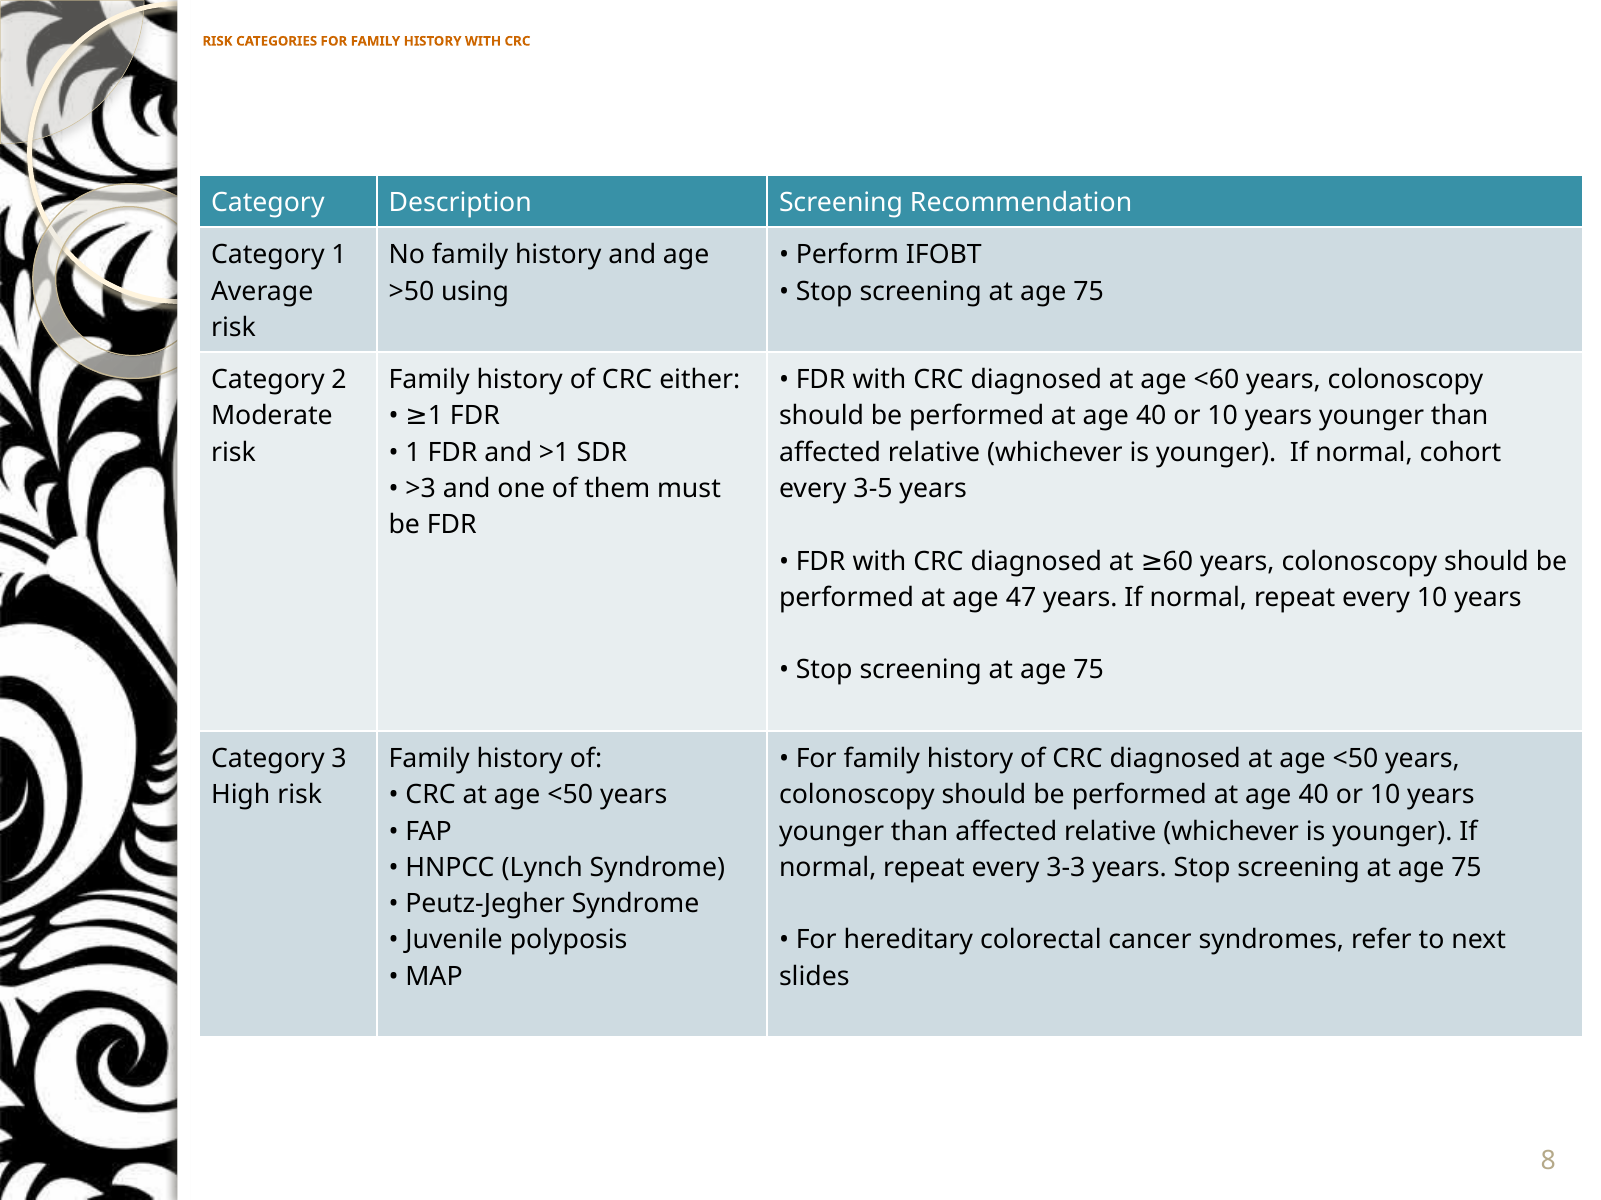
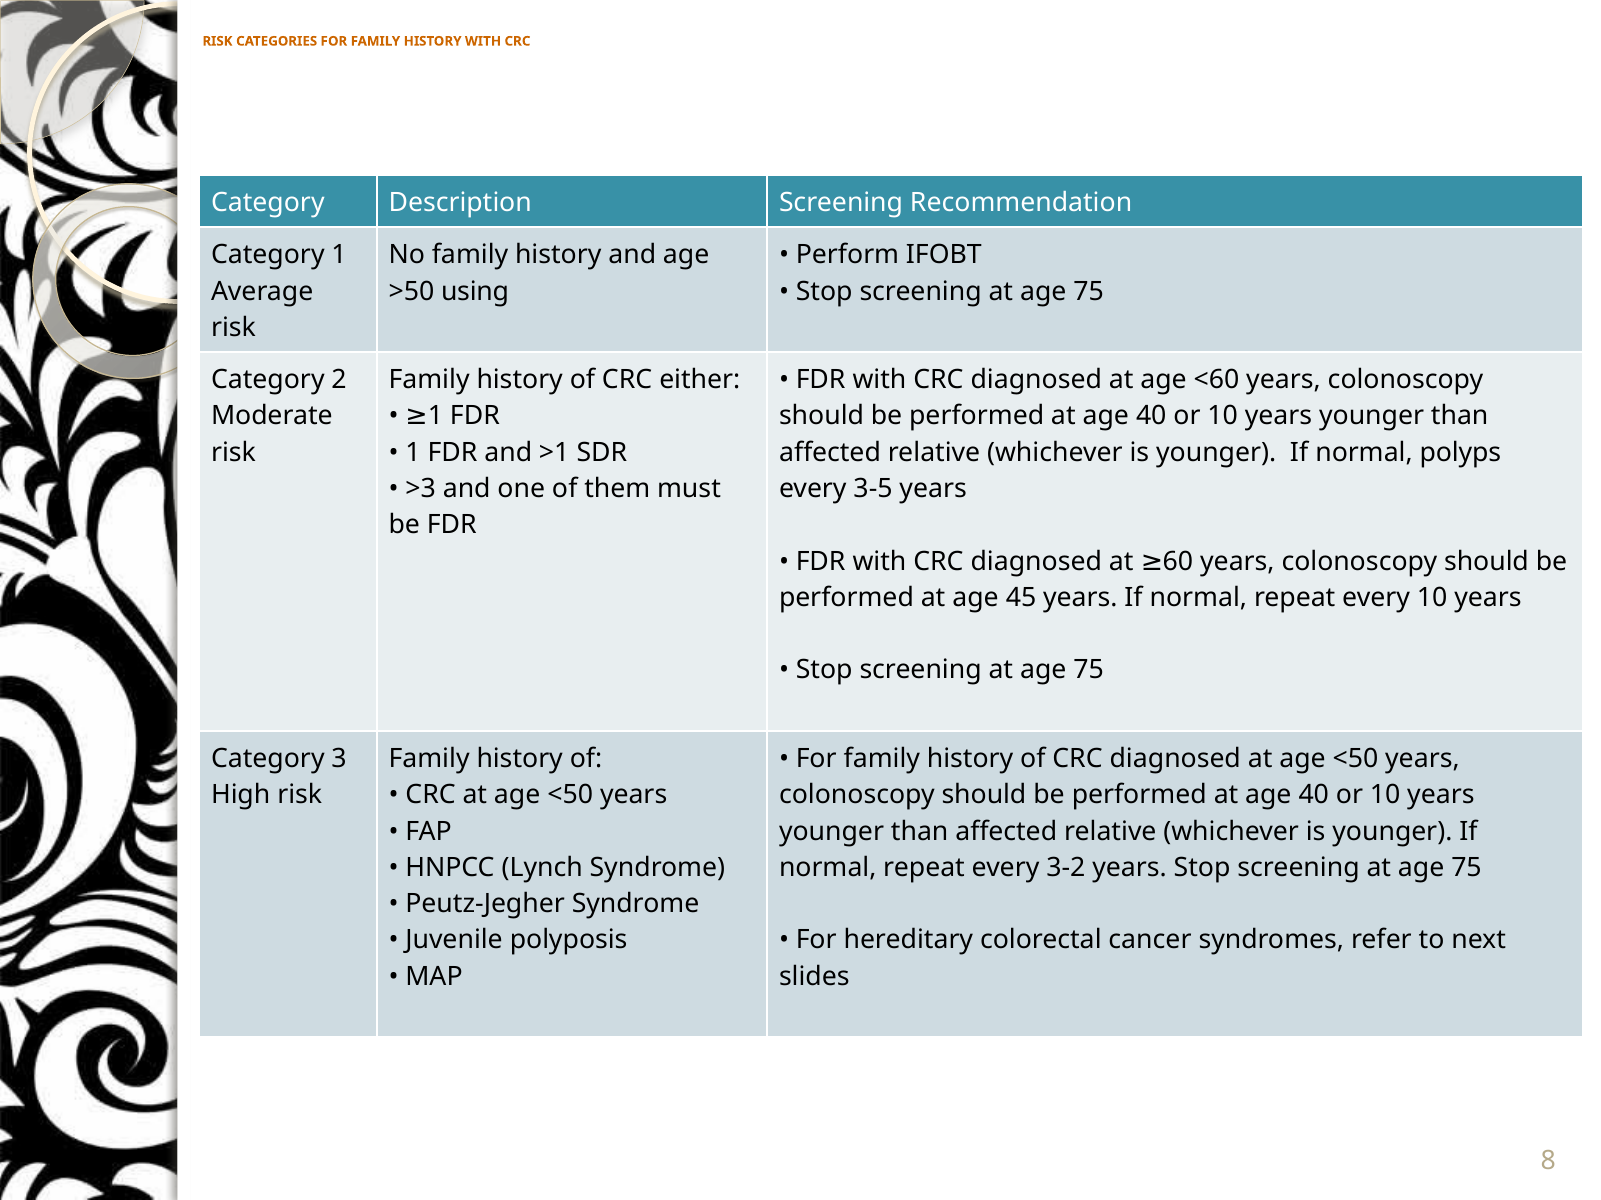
cohort: cohort -> polyps (1460, 453)
47: 47 -> 45 (1021, 598)
3-3: 3-3 -> 3-2 (1066, 868)
